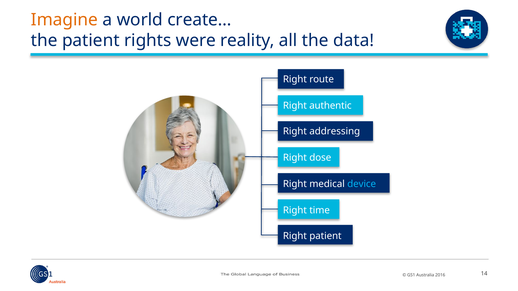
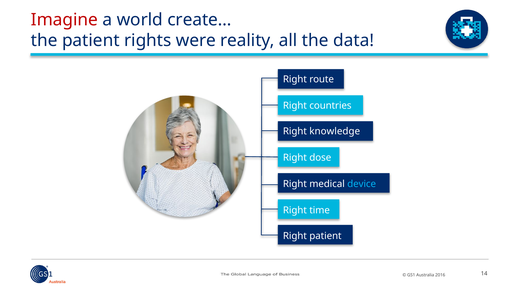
Imagine colour: orange -> red (65, 20)
authentic: authentic -> countries (330, 106)
addressing: addressing -> knowledge (335, 132)
